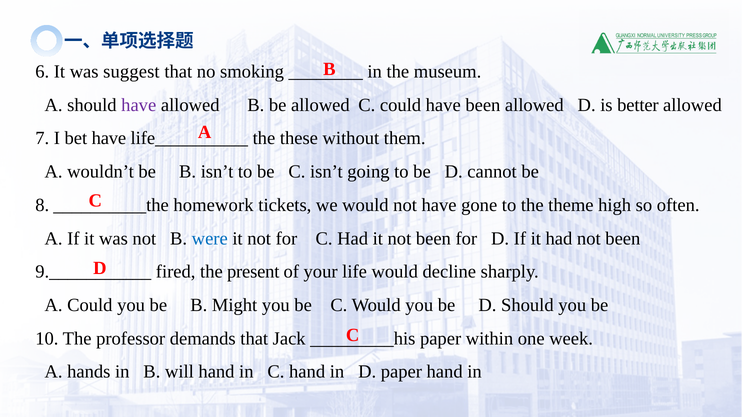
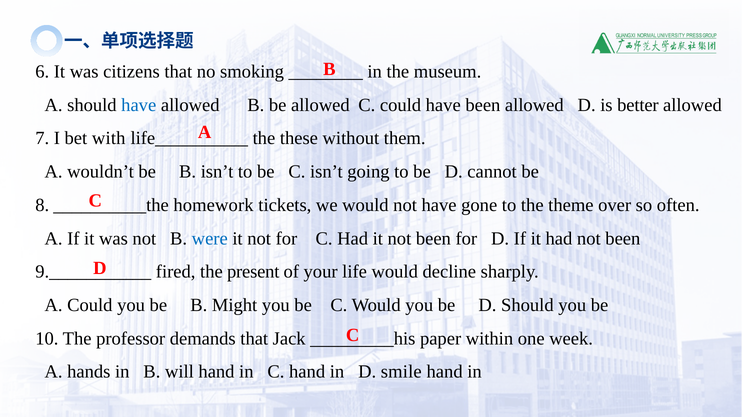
suggest: suggest -> citizens (131, 72)
have colour: purple -> blue (139, 105)
bet have: have -> with (109, 138)
high: high -> over (615, 205)
D paper: paper -> smile (401, 372)
